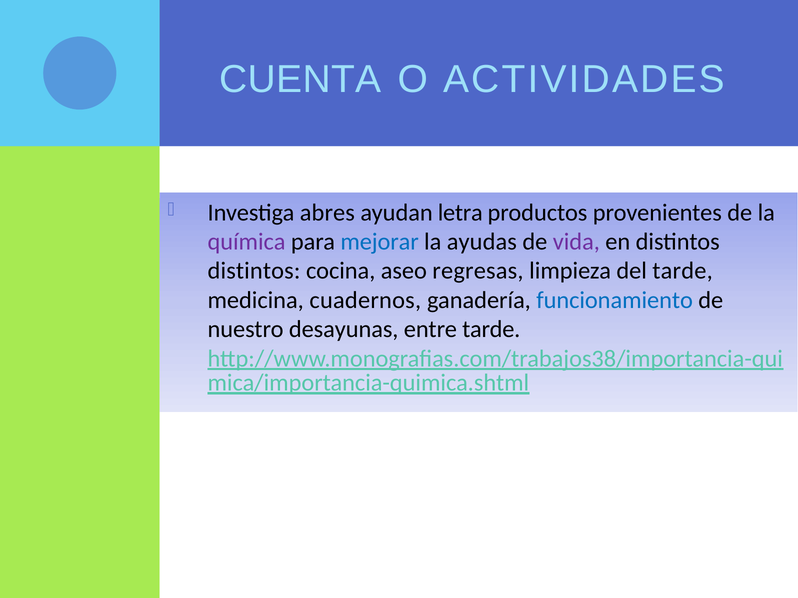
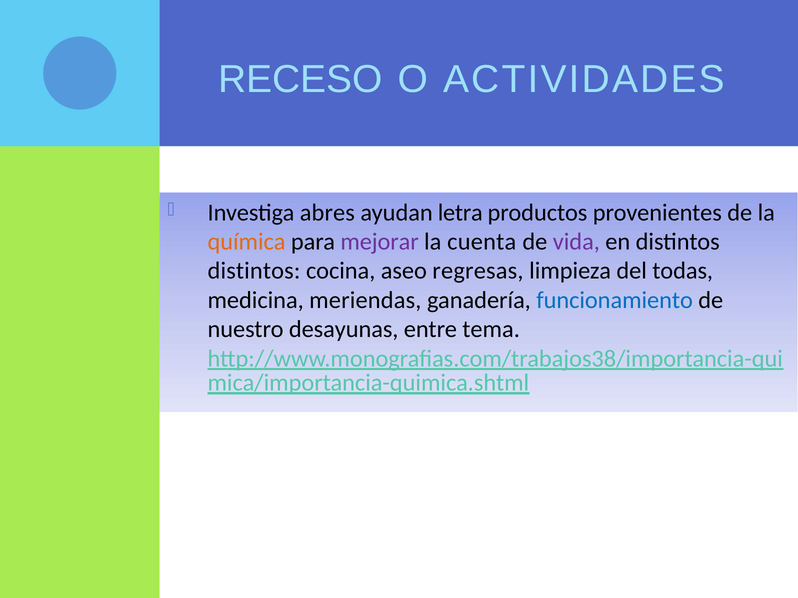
CUENTA: CUENTA -> RECESO (300, 79)
química colour: purple -> orange (247, 242)
mejorar colour: blue -> purple (380, 242)
ayudas: ayudas -> cuenta (482, 242)
del tarde: tarde -> todas (683, 271)
cuadernos: cuadernos -> meriendas (365, 300)
entre tarde: tarde -> tema (491, 330)
